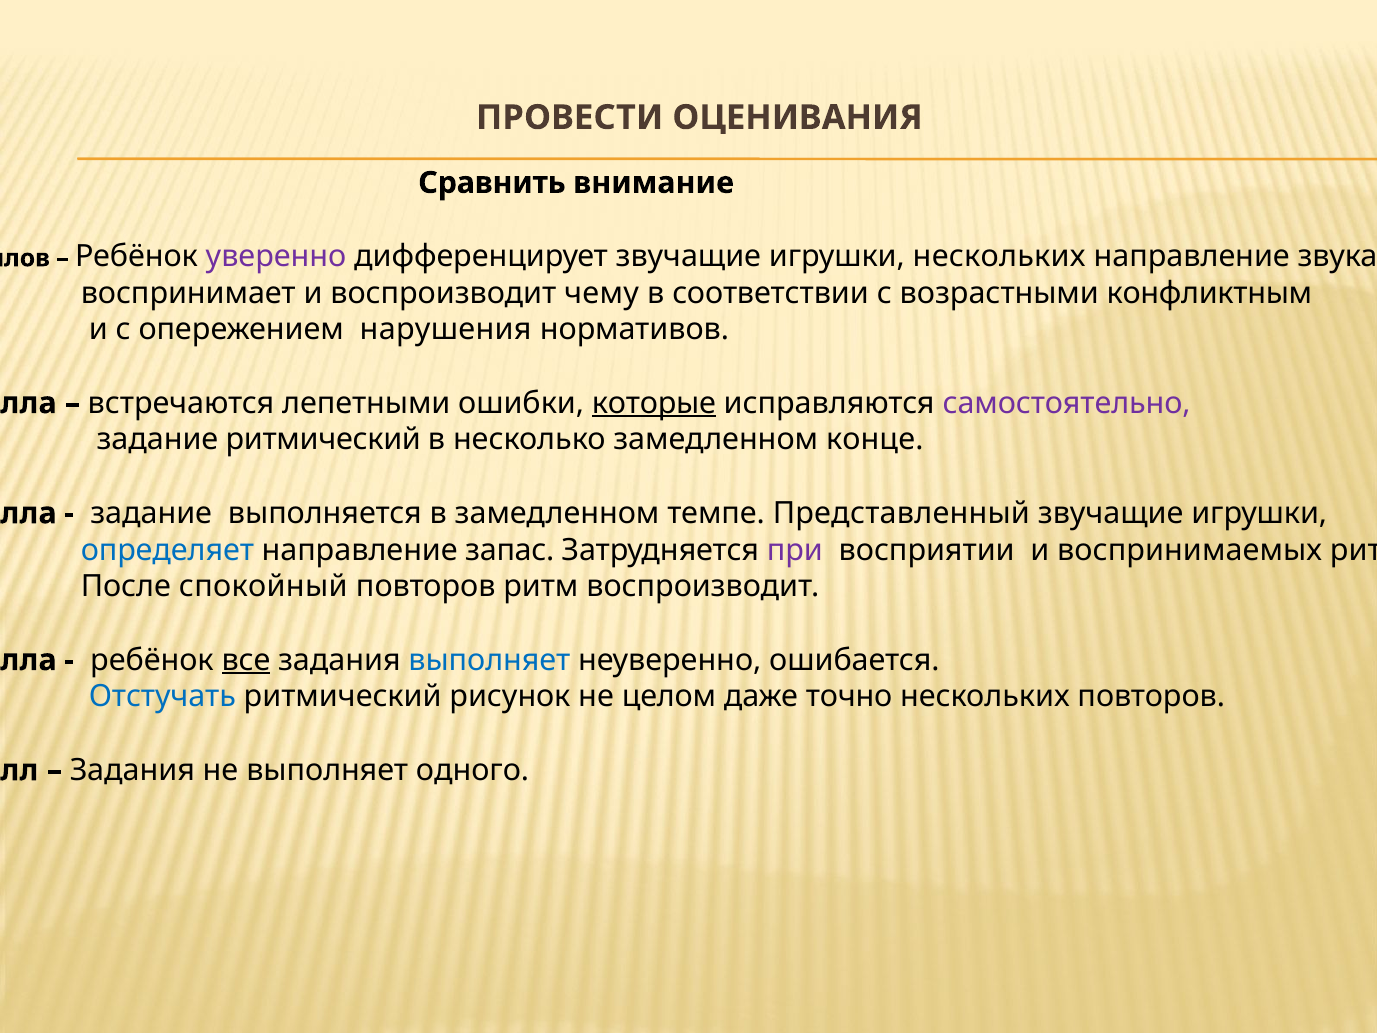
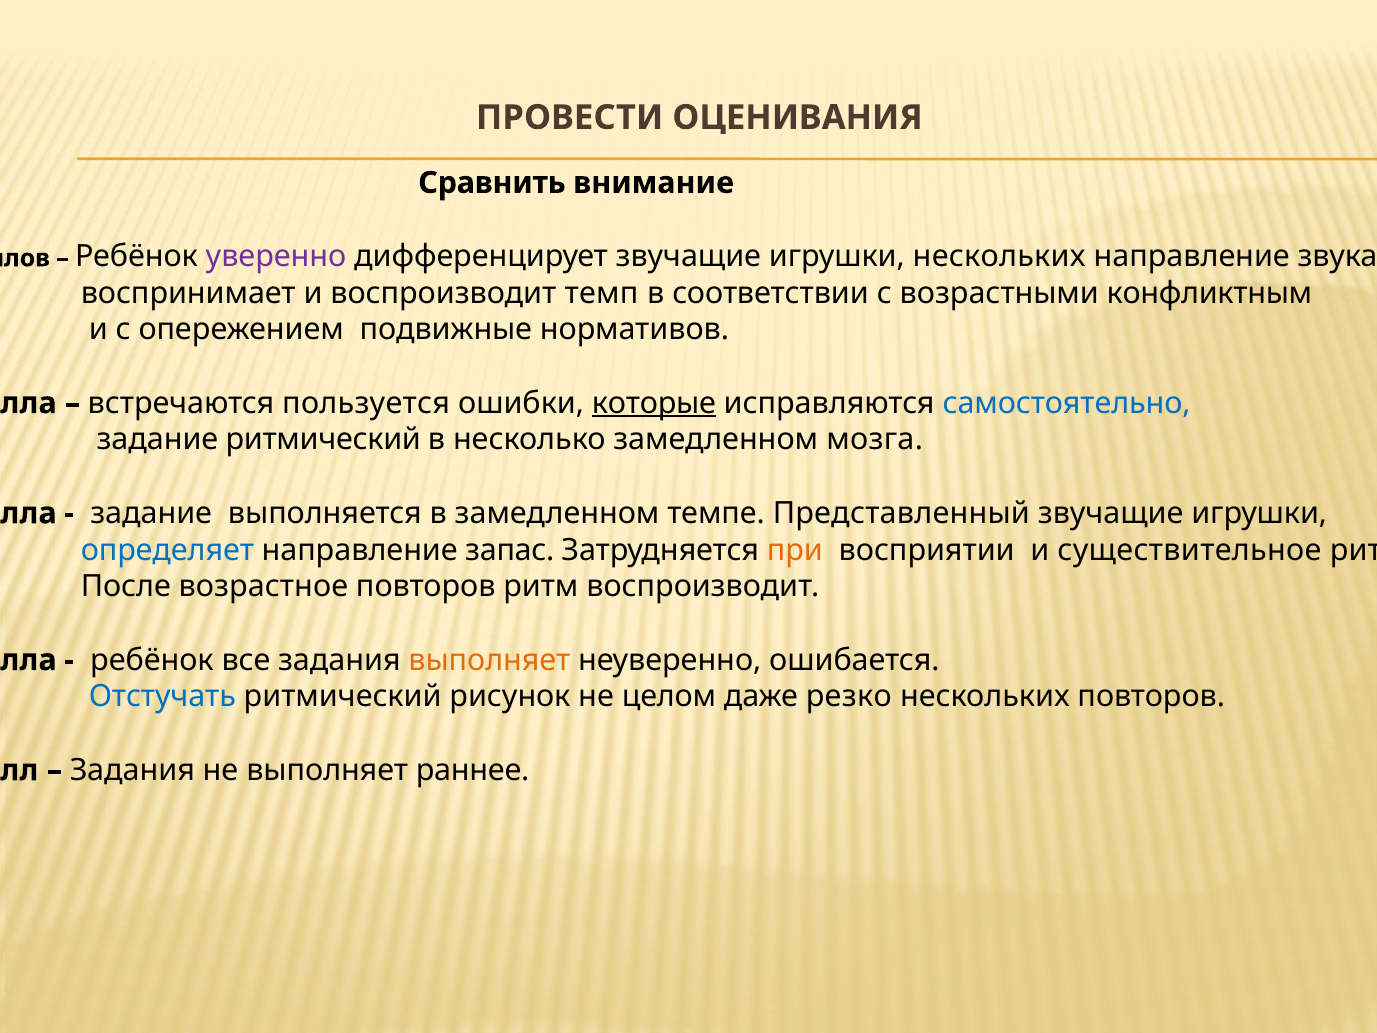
чему: чему -> темп (602, 293)
нарушения: нарушения -> подвижные (446, 330)
лепетными: лепетными -> пользуется (366, 403)
самостоятельно colour: purple -> blue (1067, 403)
конце: конце -> мозга (875, 440)
при colour: purple -> orange (795, 550)
воспринимаемых: воспринимаемых -> существительное (1189, 550)
спокойный: спокойный -> возрастное (263, 587)
все underline: present -> none (246, 660)
выполняет colour: blue -> orange (489, 660)
точно: точно -> резко (849, 697)
одного: одного -> раннее (473, 770)
